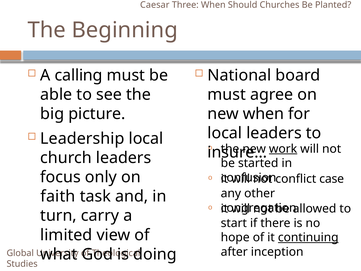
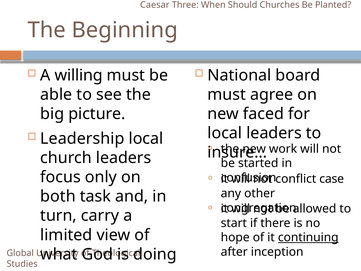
calling: calling -> willing (79, 75)
new when: when -> faced (263, 114)
work underline: present -> none (283, 149)
faith: faith -> both (58, 196)
